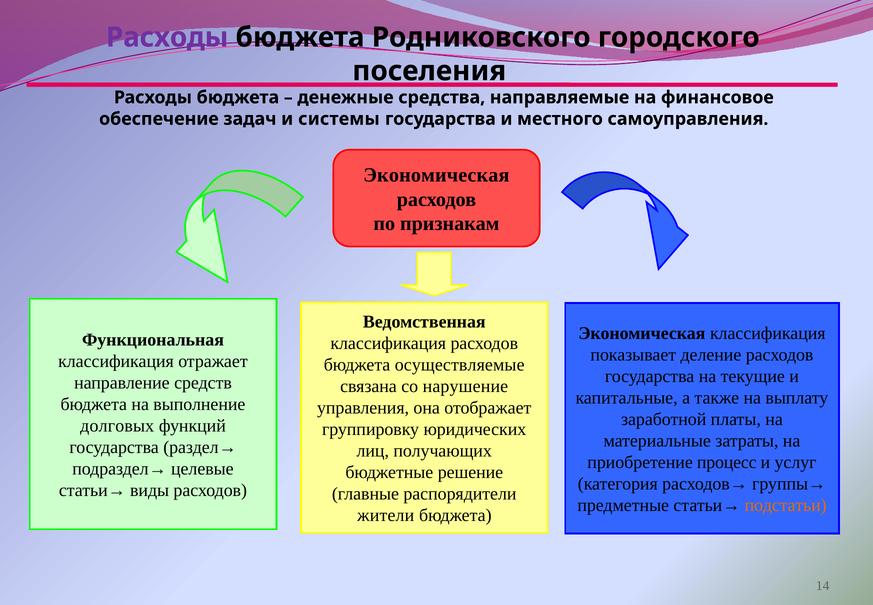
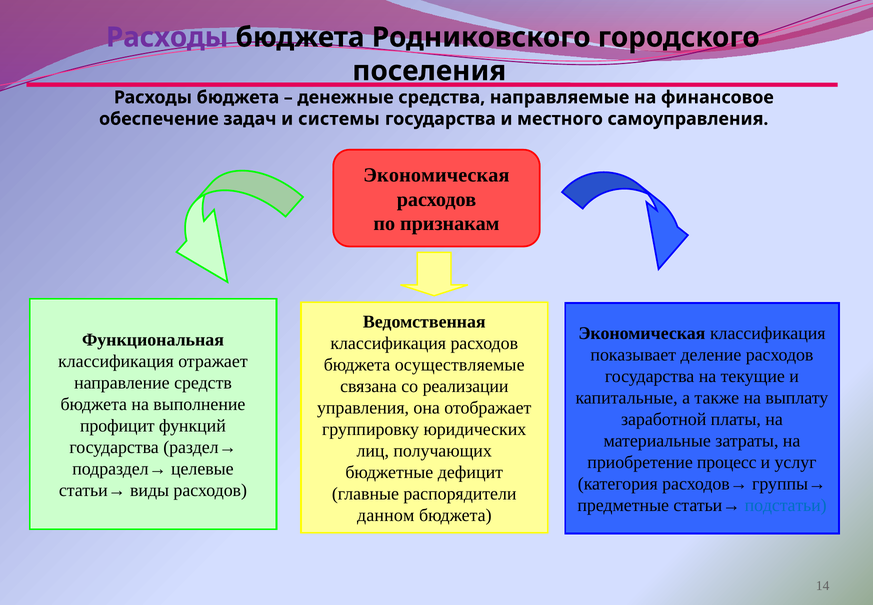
нарушение: нарушение -> реализации (466, 386)
долговых: долговых -> профицит (117, 426)
решение: решение -> дефицит (470, 472)
подстатьи colour: orange -> blue (786, 505)
жители: жители -> данном (386, 515)
